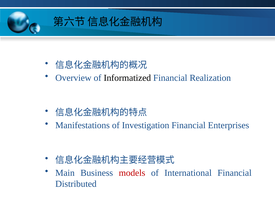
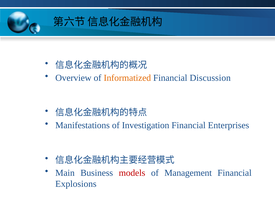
Informatized colour: black -> orange (127, 78)
Realization: Realization -> Discussion (210, 78)
International: International -> Management (188, 173)
Distributed: Distributed -> Explosions (76, 184)
